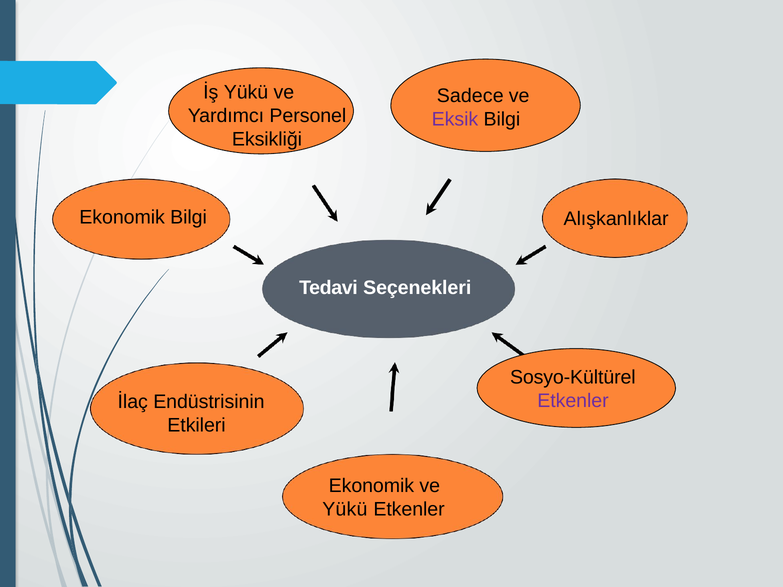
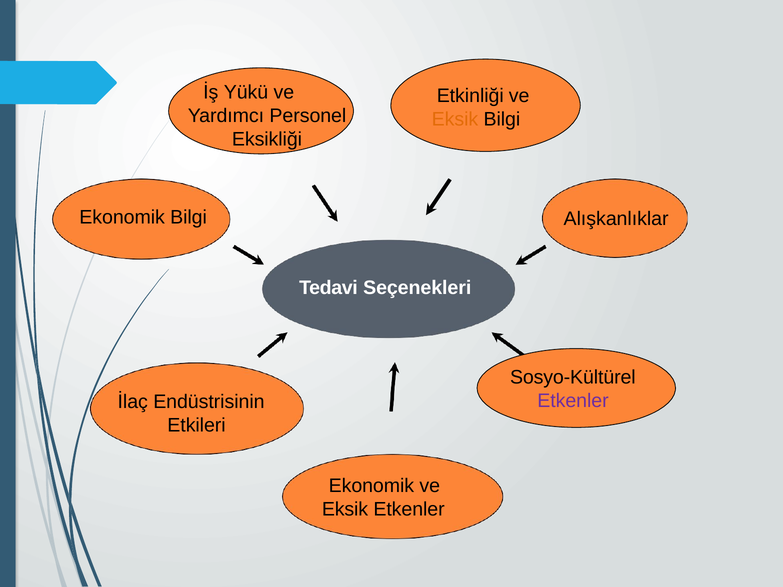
Sadece: Sadece -> Etkinliği (470, 96)
Eksik colour: purple -> orange (455, 120)
Yükü: Yükü -> Eksik (345, 510)
